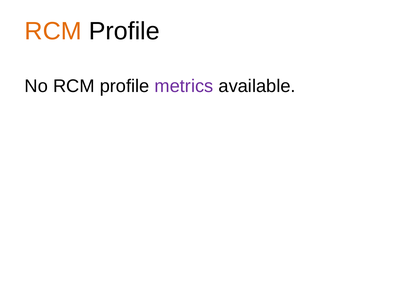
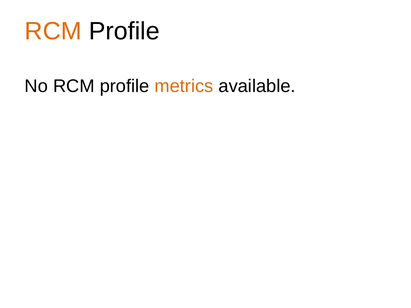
metrics colour: purple -> orange (184, 86)
